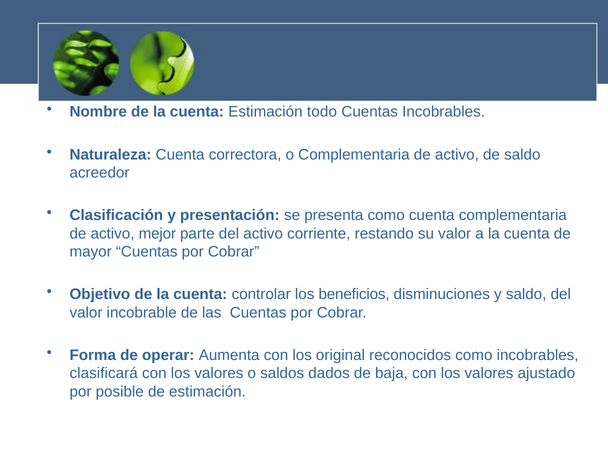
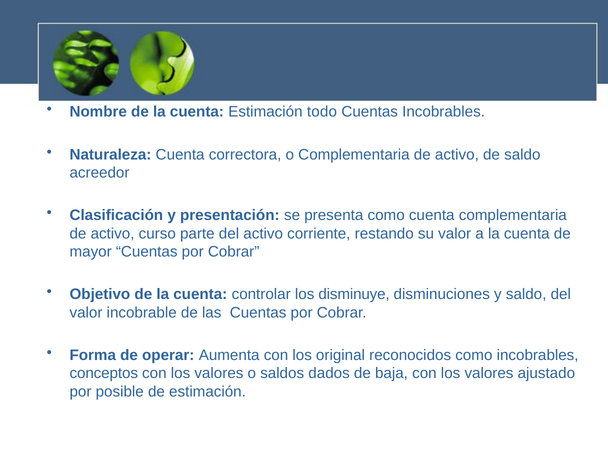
mejor: mejor -> curso (157, 234)
beneficios: beneficios -> disminuye (354, 294)
clasificará: clasificará -> conceptos (104, 373)
